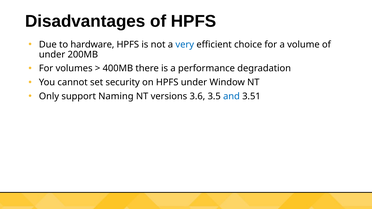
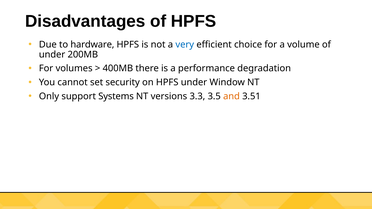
Naming: Naming -> Systems (116, 96)
3.6: 3.6 -> 3.3 (197, 96)
and colour: blue -> orange (231, 96)
